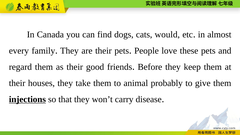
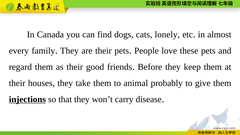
would: would -> lonely (167, 34)
